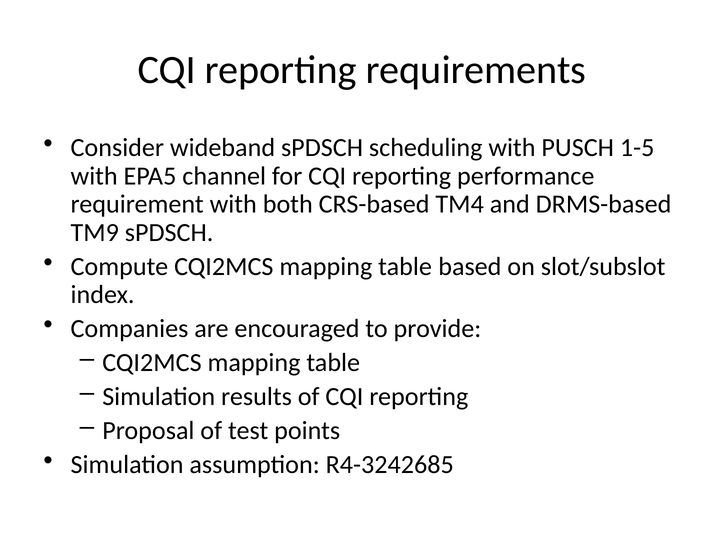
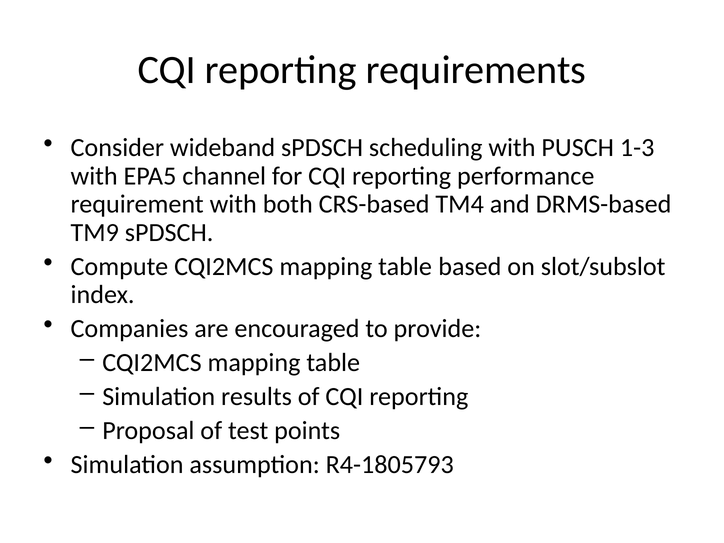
1-5: 1-5 -> 1-3 (637, 148)
R4-3242685: R4-3242685 -> R4-1805793 (390, 465)
